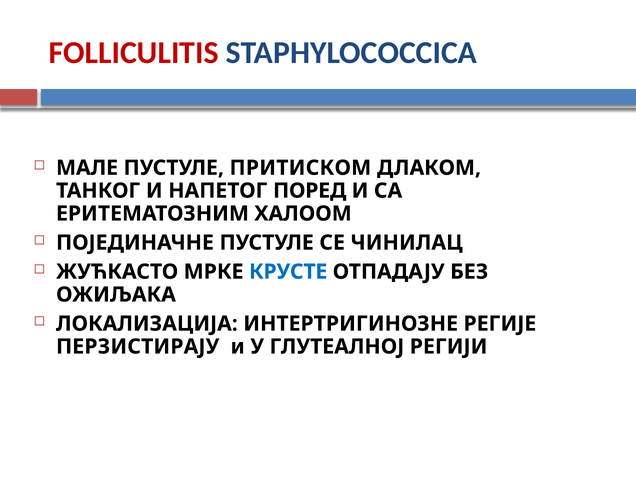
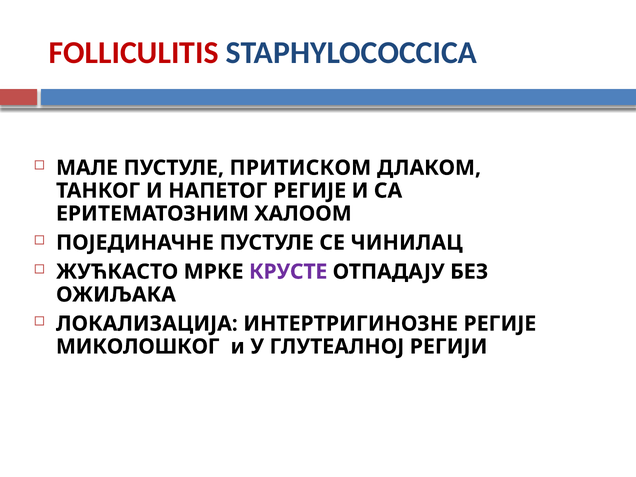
НАПЕТОГ ПОРЕД: ПОРЕД -> РЕГИЈЕ (310, 191)
КРУСТЕ colour: blue -> purple (288, 272)
ПЕРЗИСТИРАЈУ: ПЕРЗИСТИРАЈУ -> МИКОЛОШКОГ (138, 347)
